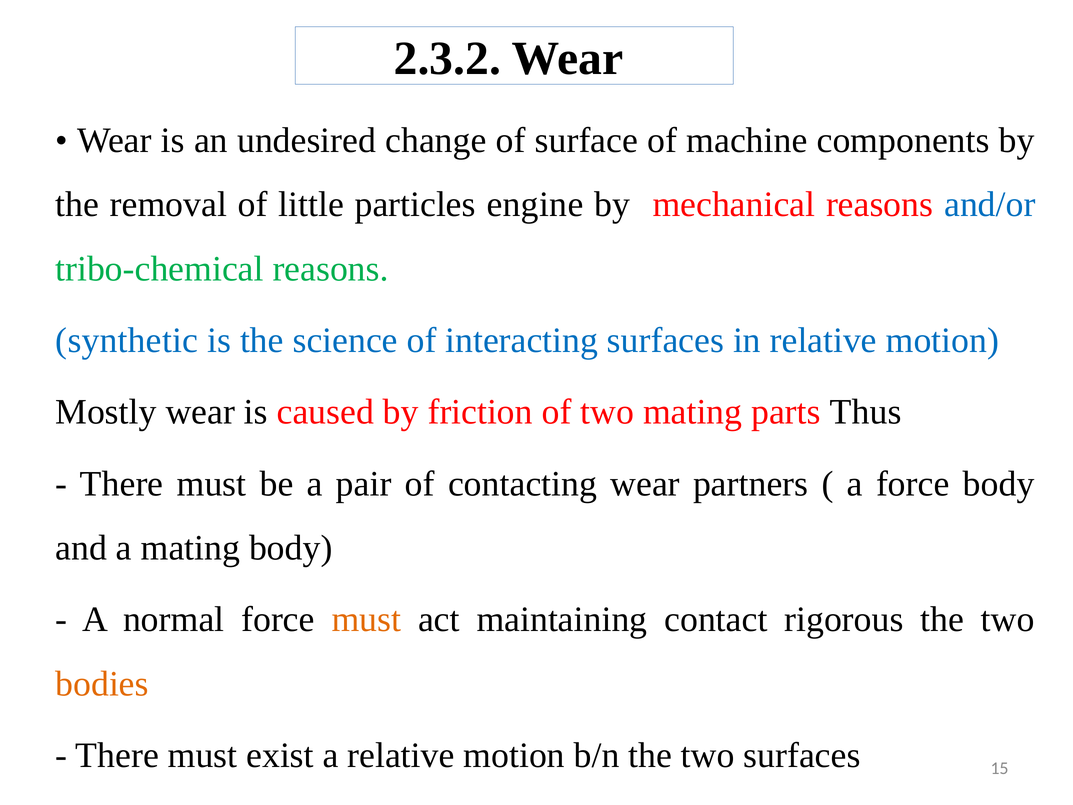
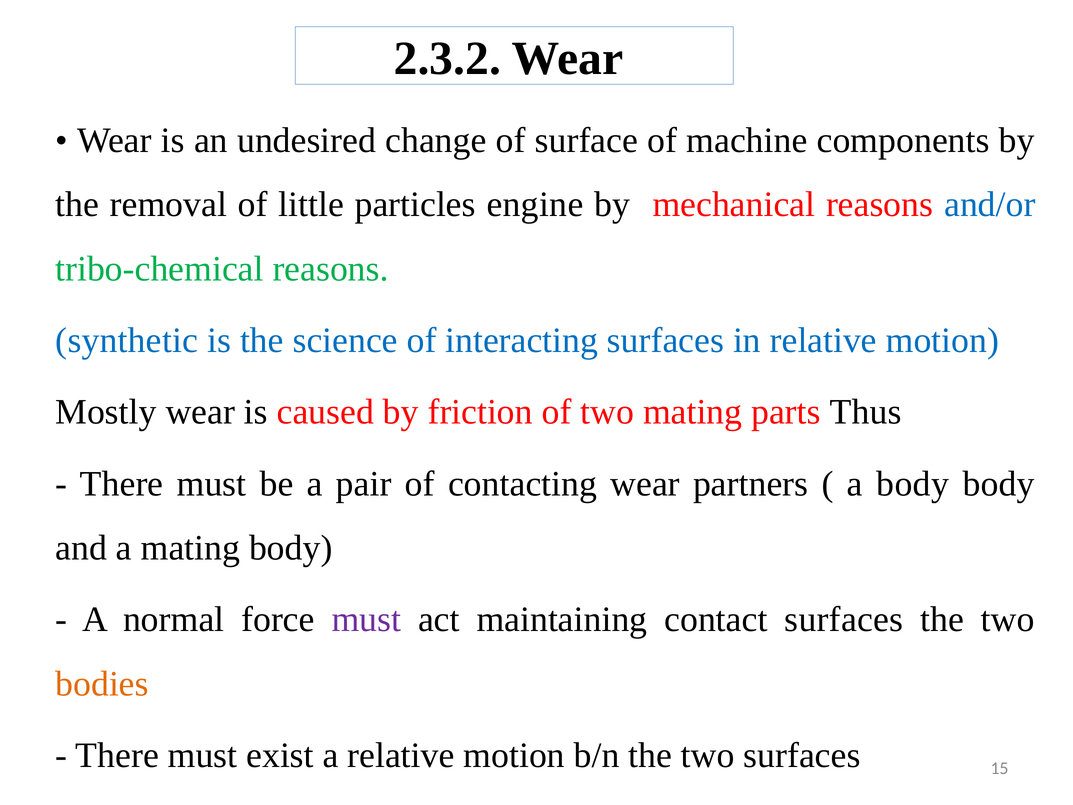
a force: force -> body (913, 484)
must colour: orange -> purple (366, 619)
contact rigorous: rigorous -> surfaces (844, 619)
